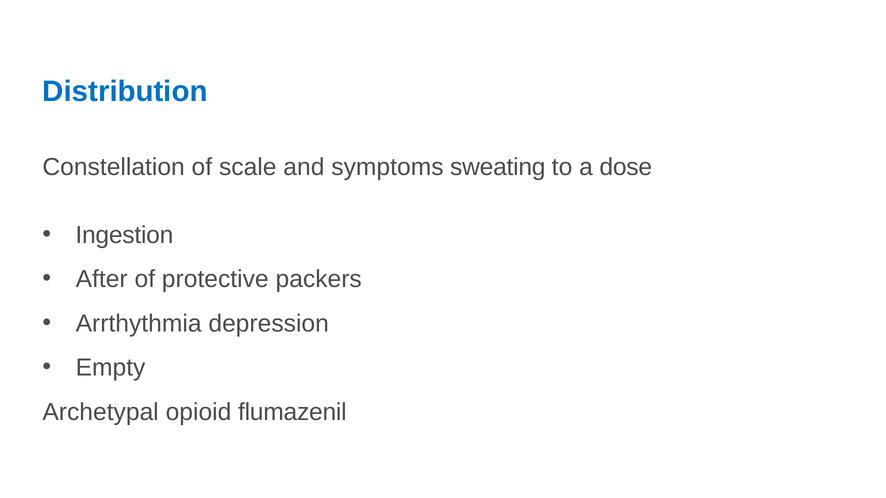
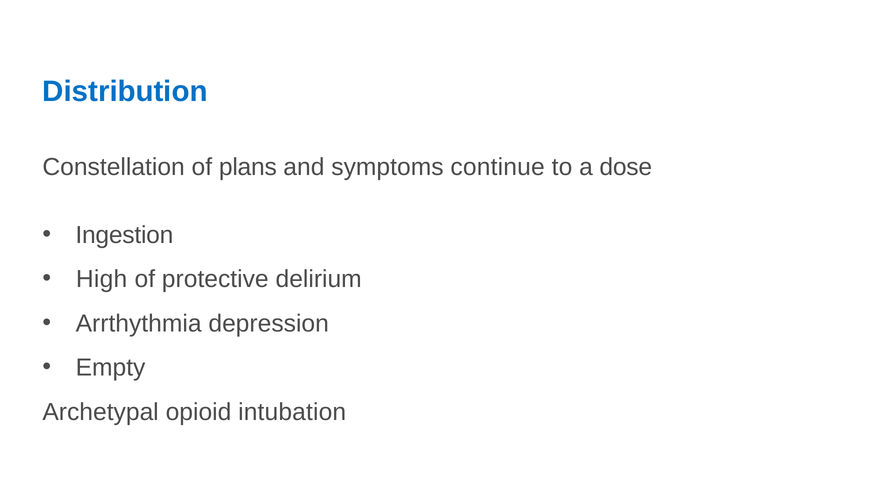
scale: scale -> plans (248, 167)
sweating: sweating -> continue (498, 167)
After: After -> High (102, 279)
packers: packers -> delirium (319, 279)
flumazenil: flumazenil -> intubation (292, 412)
